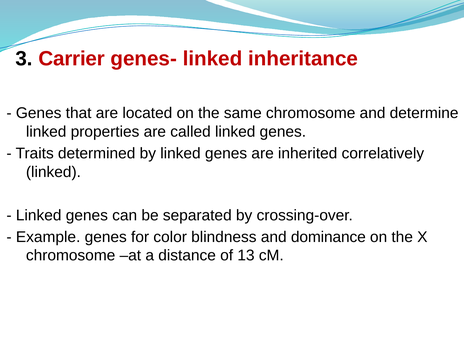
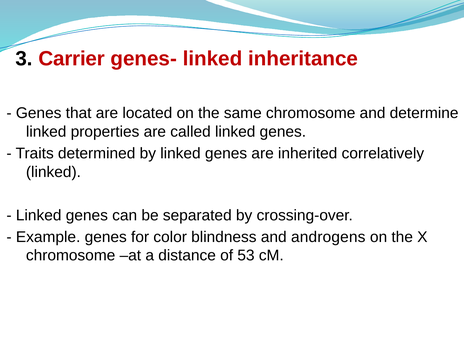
dominance: dominance -> androgens (328, 237)
13: 13 -> 53 (246, 255)
